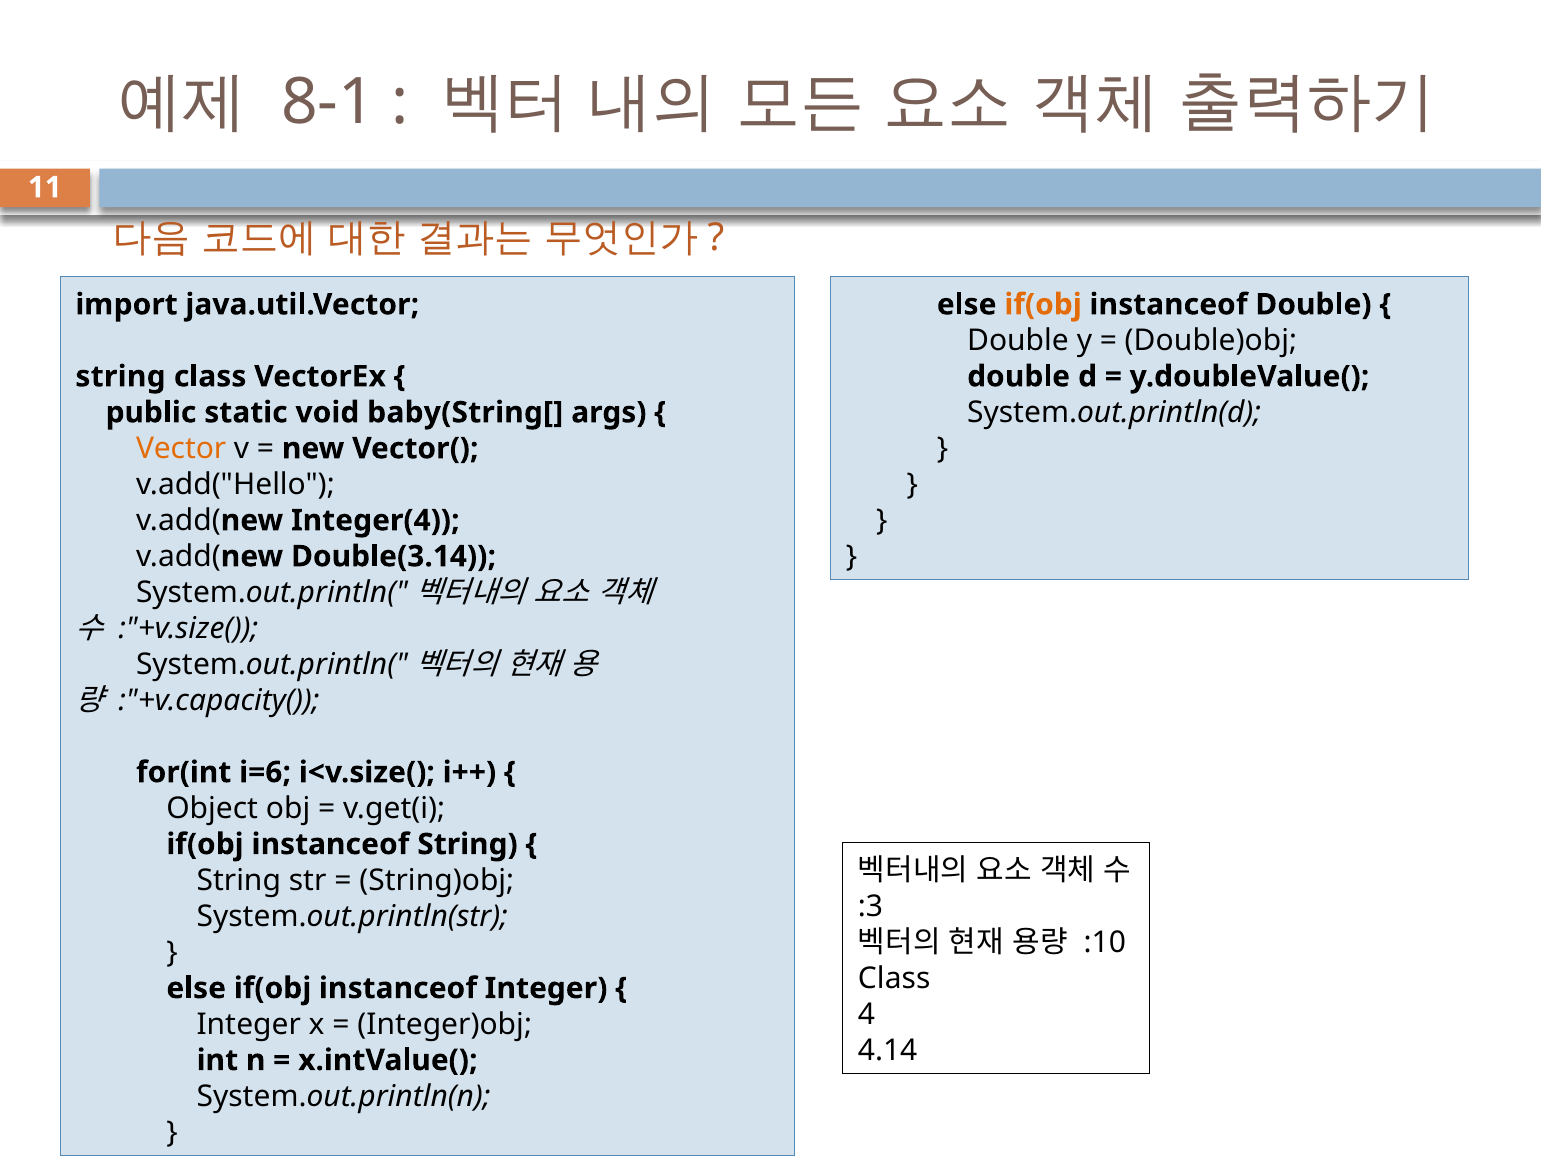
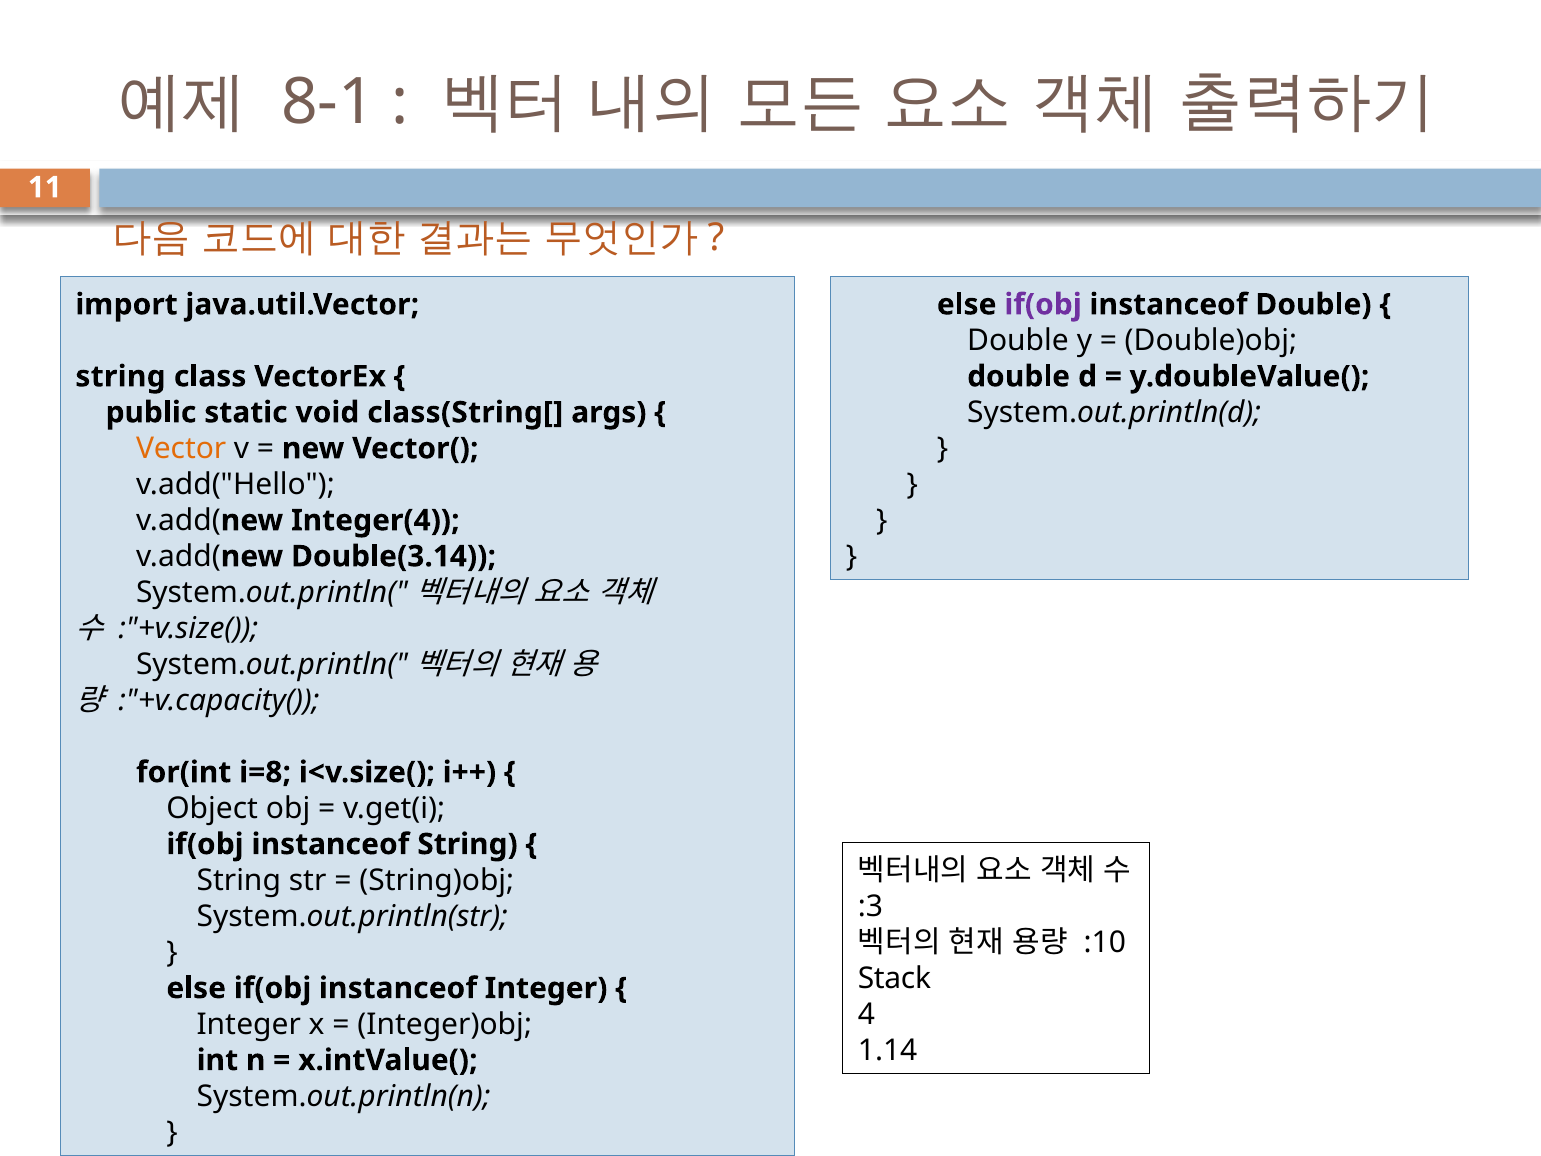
if(obj colour: orange -> purple (1043, 304)
baby(String[: baby(String[ -> class(String[ (465, 412)
i=6: i=6 -> i=8 (265, 772)
Class: Class -> Stack (894, 978)
4.14: 4.14 -> 1.14 (888, 1050)
